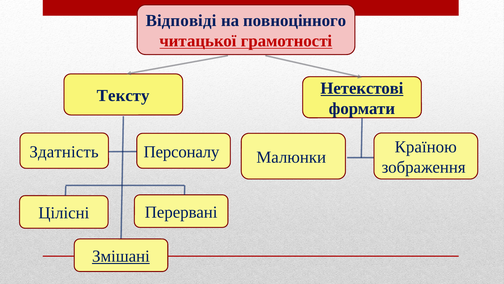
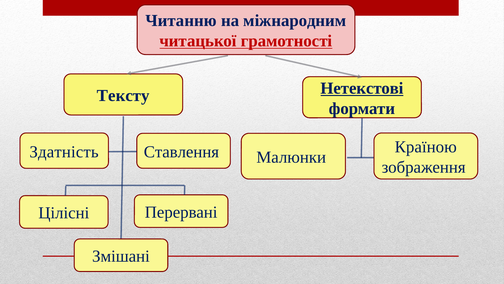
Відповіді: Відповіді -> Читанню (181, 21)
повноцінного: повноцінного -> міжнародним (295, 21)
Персоналу: Персоналу -> Ставлення (181, 152)
Змішані underline: present -> none (121, 256)
